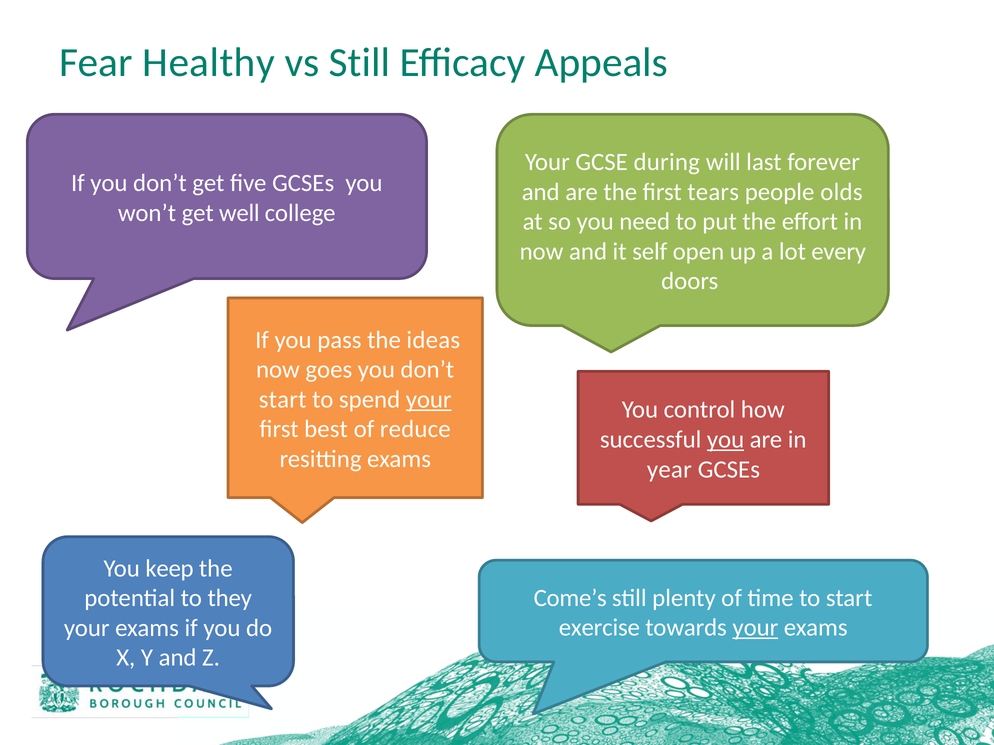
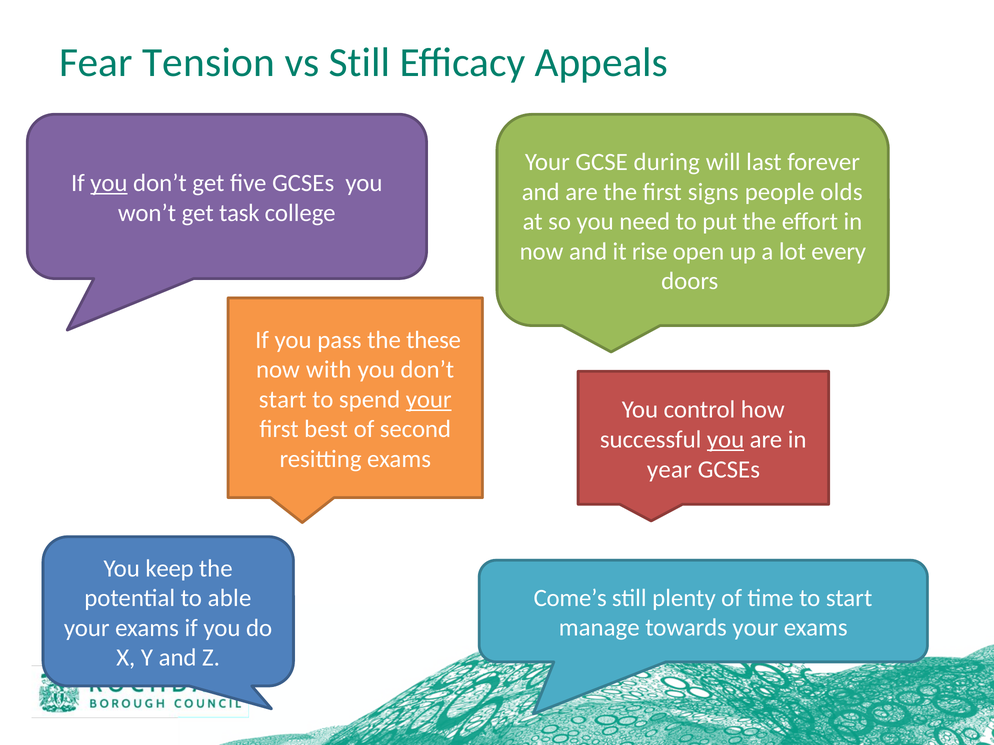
Healthy: Healthy -> Tension (209, 62)
you underline: none -> present (109, 183)
tears: tears -> signs (713, 192)
well: well -> task (239, 213)
self: self -> rise (650, 252)
ideas: ideas -> these (434, 340)
goes: goes -> with (329, 370)
reduce: reduce -> second (415, 430)
they: they -> able (230, 599)
exercise: exercise -> manage (599, 628)
your underline: present -> none (755, 628)
